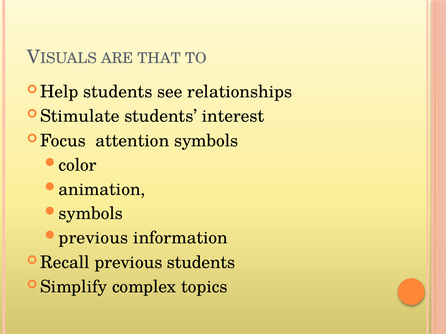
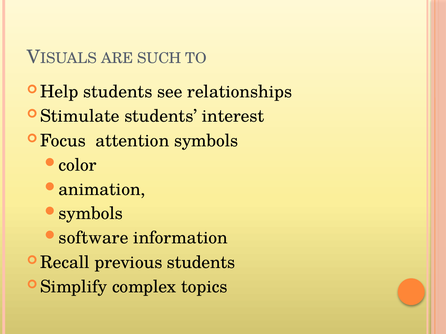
THAT: THAT -> SUCH (159, 58)
previous: previous -> software (93, 238)
